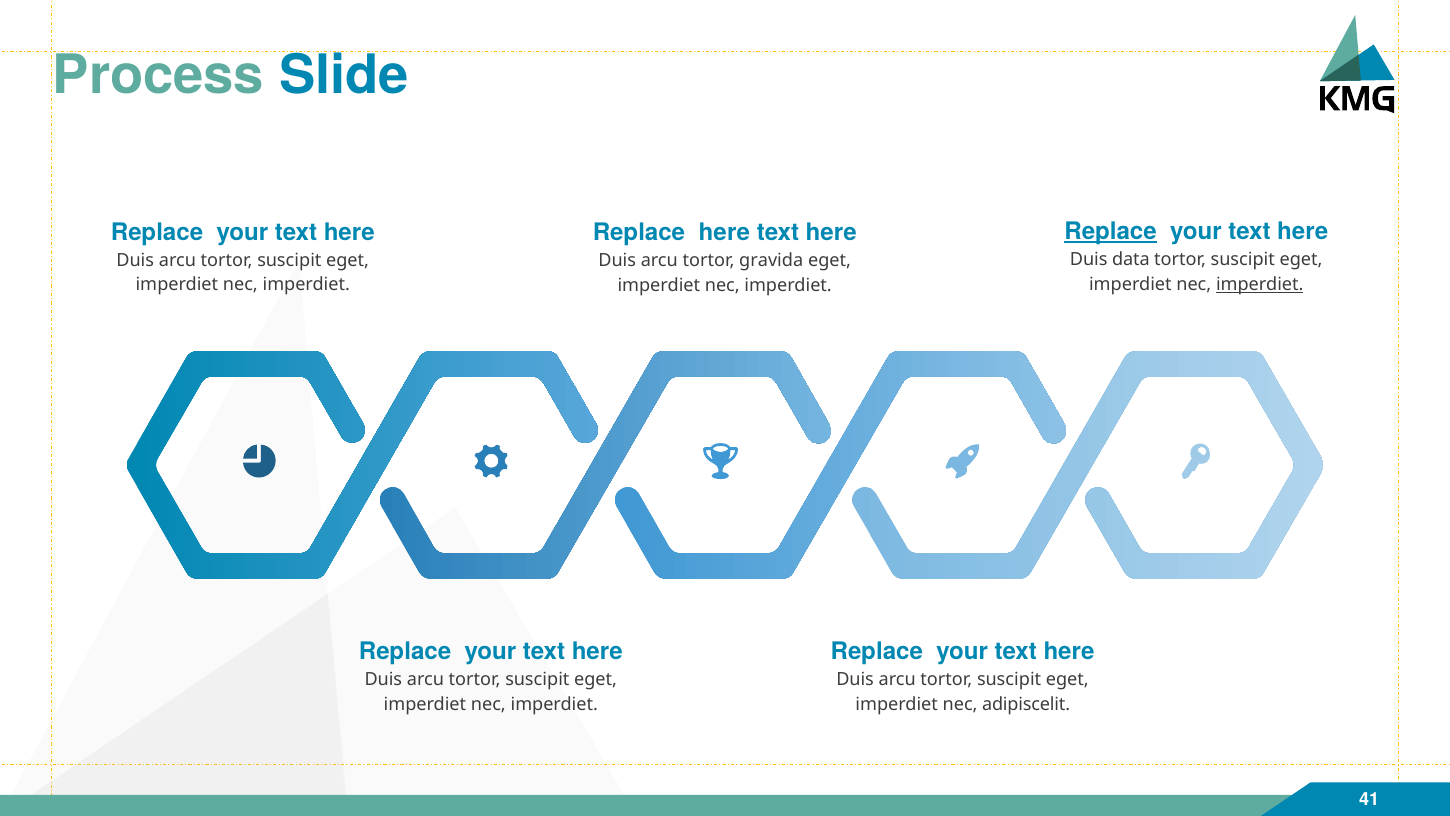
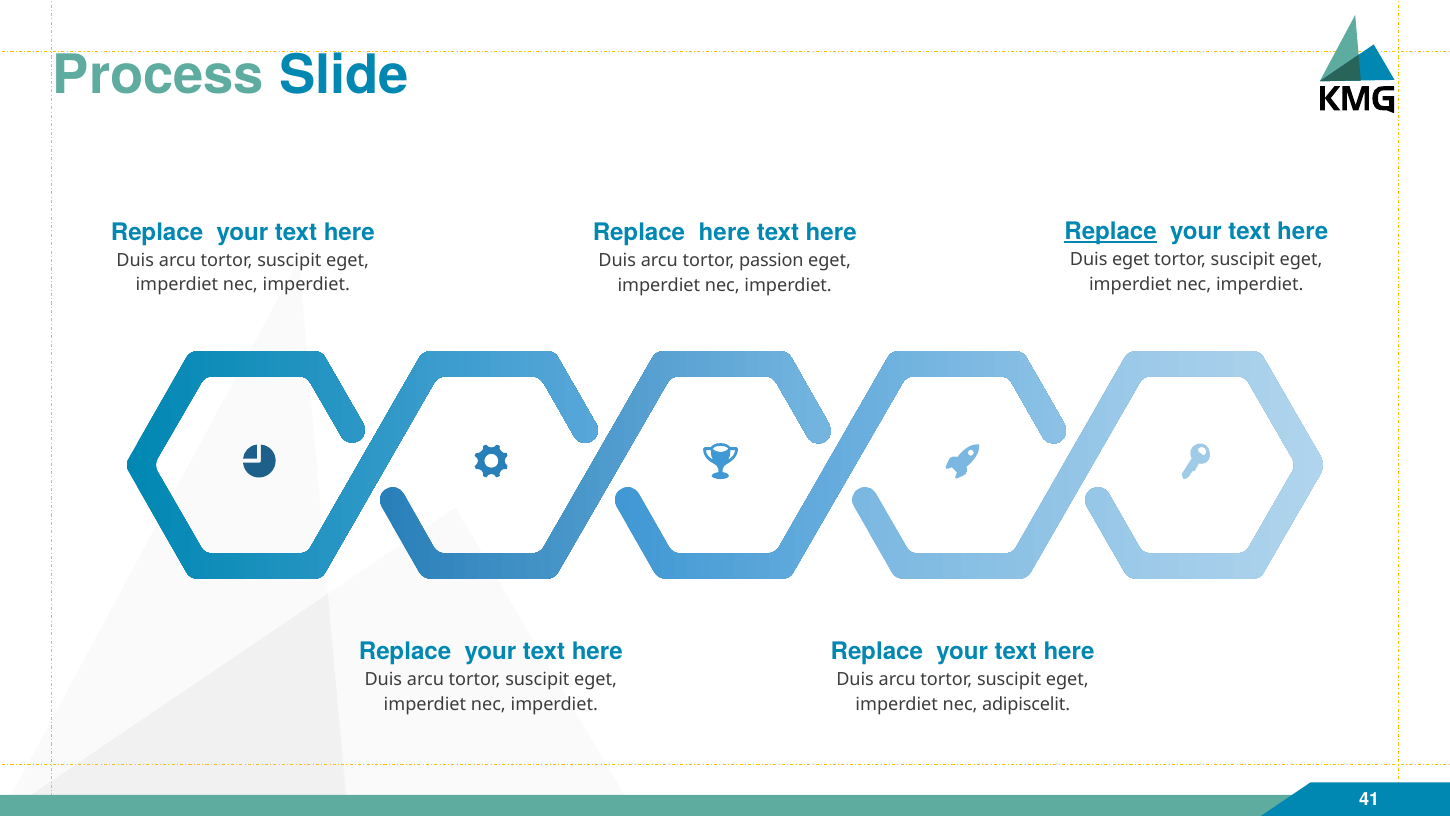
Duis data: data -> eget (1131, 259)
gravida: gravida -> passion (771, 260)
imperdiet underline: present -> none (1260, 284)
